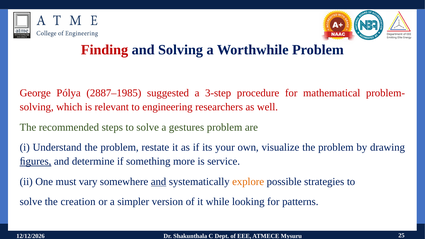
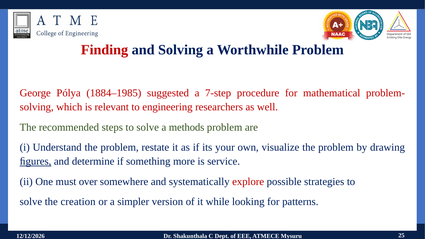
2887–1985: 2887–1985 -> 1884–1985 (114, 93)
3-step: 3-step -> 7-step (218, 93)
gestures: gestures -> methods (187, 127)
vary: vary -> over (88, 182)
and underline: present -> none (159, 182)
explore colour: orange -> red (248, 182)
